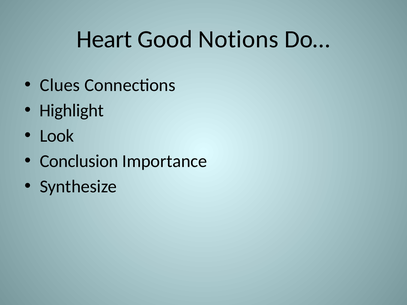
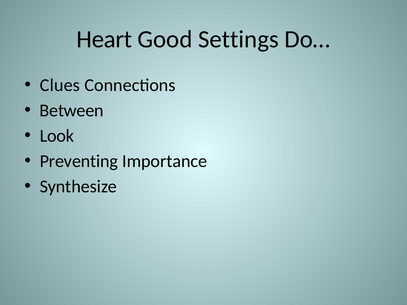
Notions: Notions -> Settings (238, 39)
Highlight: Highlight -> Between (72, 111)
Conclusion: Conclusion -> Preventing (79, 161)
